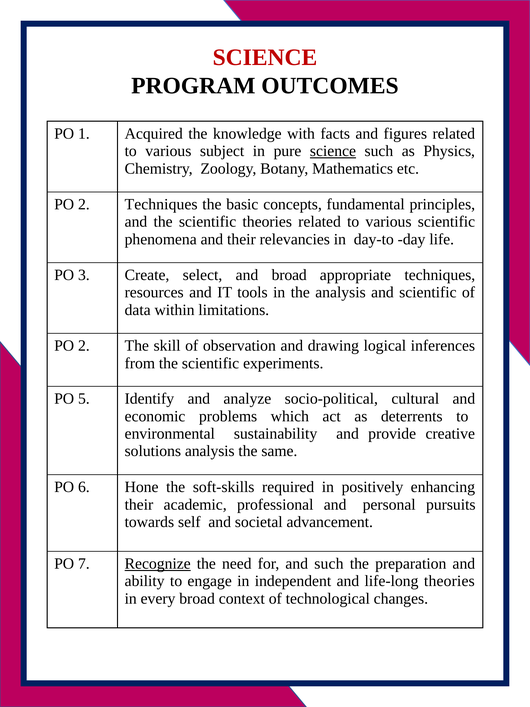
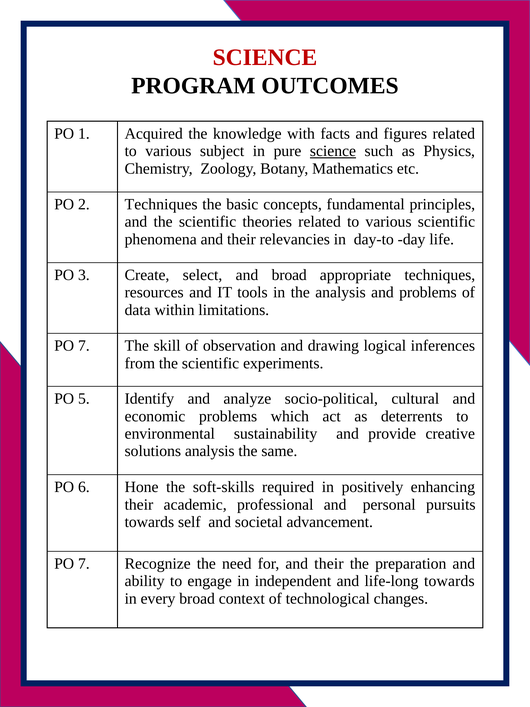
and scientific: scientific -> problems (428, 292)
2: 2 -> 7 (84, 346)
Recognize underline: present -> none (158, 563)
for and such: such -> their (329, 563)
life-long theories: theories -> towards (449, 581)
